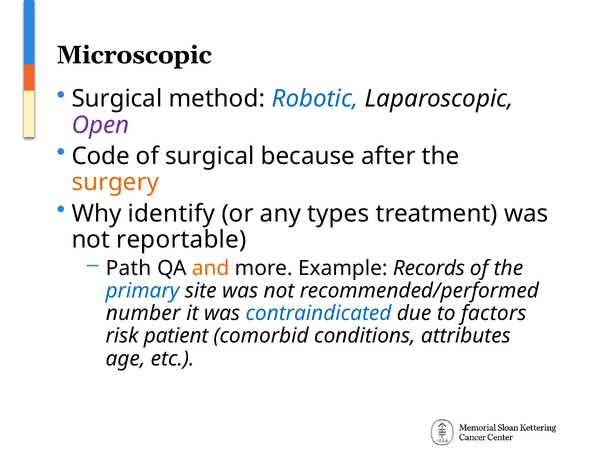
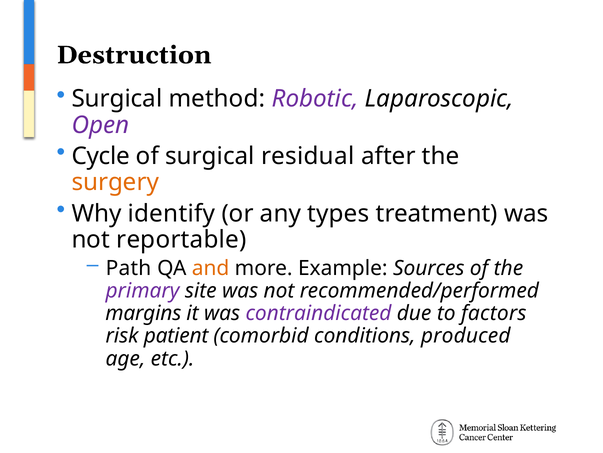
Microscopic: Microscopic -> Destruction (134, 55)
Robotic colour: blue -> purple (315, 99)
Code: Code -> Cycle (101, 156)
because: because -> residual (308, 156)
Records: Records -> Sources (429, 268)
primary colour: blue -> purple (143, 290)
number: number -> margins (143, 313)
contraindicated colour: blue -> purple (318, 313)
attributes: attributes -> produced (466, 335)
